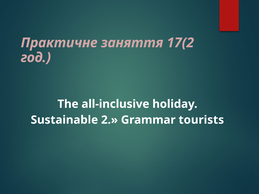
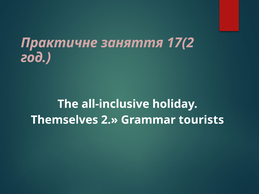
Sustainable: Sustainable -> Themselves (64, 120)
